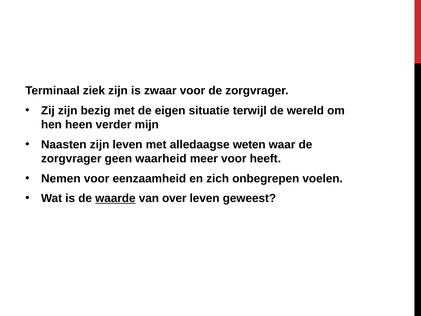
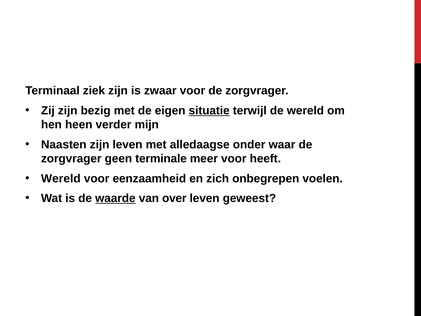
situatie underline: none -> present (209, 111)
weten: weten -> onder (249, 144)
waarheid: waarheid -> terminale (161, 158)
Nemen: Nemen -> Wereld (61, 178)
